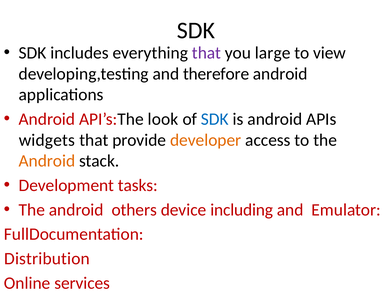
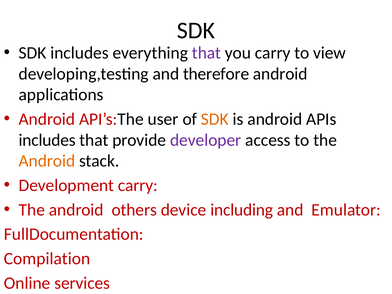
you large: large -> carry (273, 53)
look: look -> user (163, 119)
SDK colour: blue -> orange (215, 119)
widgets: widgets -> includes (47, 140)
developer colour: orange -> purple (206, 140)
Development tasks: tasks -> carry (138, 185)
Distribution: Distribution -> Compilation (47, 259)
